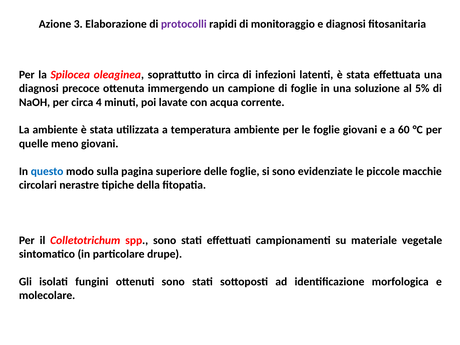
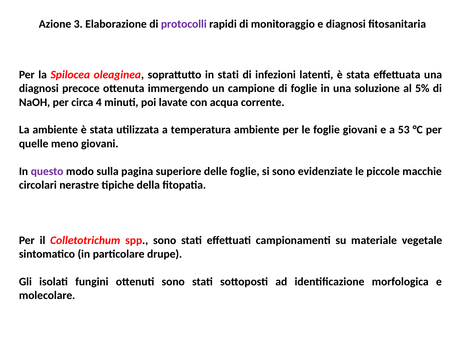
in circa: circa -> stati (228, 75)
60: 60 -> 53 (404, 130)
questo colour: blue -> purple (47, 171)
